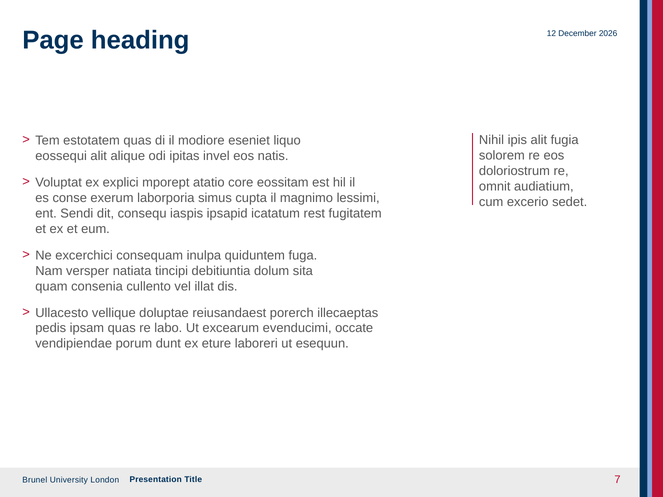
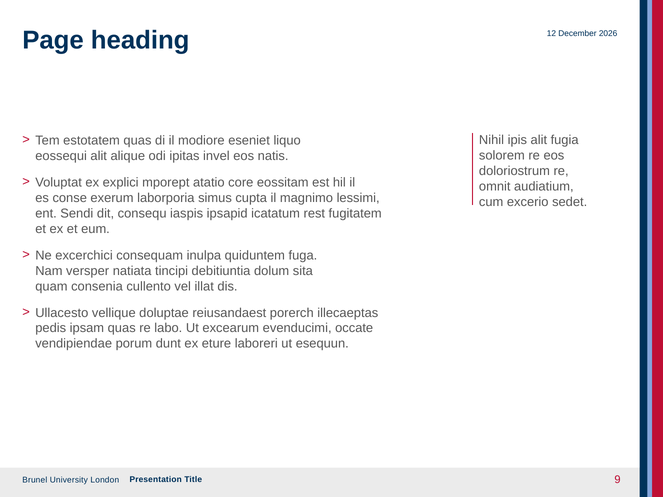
7: 7 -> 9 (618, 480)
